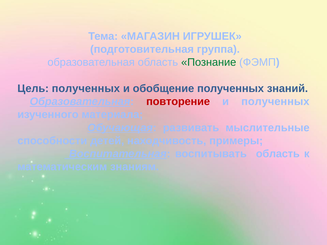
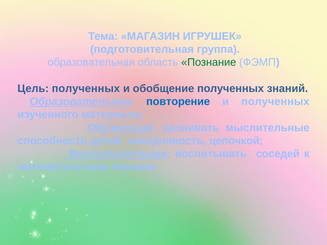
повторение colour: red -> blue (178, 102)
примеры: примеры -> цепочкой (236, 141)
воспитывать область: область -> соседей (278, 154)
